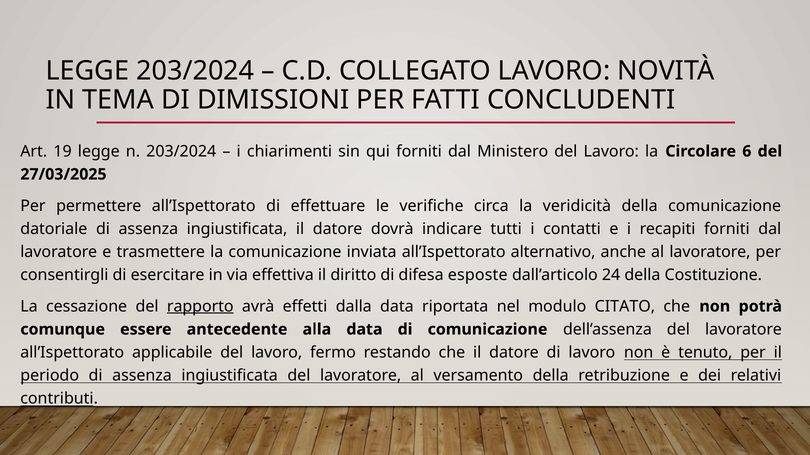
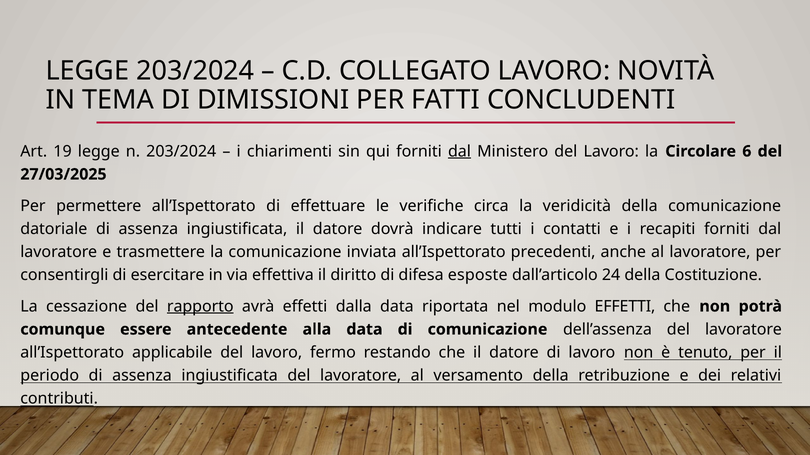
dal underline: none -> present (459, 152)
alternativo: alternativo -> precedenti (553, 252)
modulo CITATO: CITATO -> EFFETTI (625, 307)
